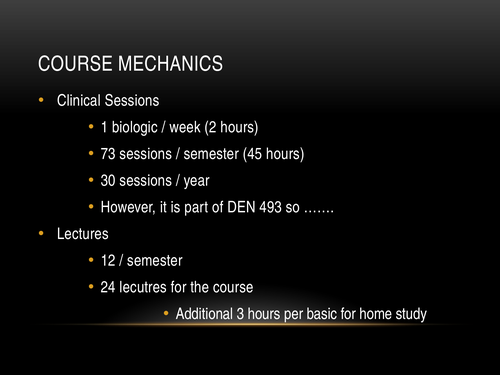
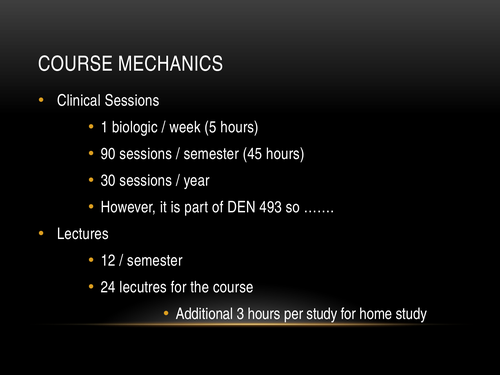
2: 2 -> 5 (210, 127)
73: 73 -> 90 (108, 154)
per basic: basic -> study (322, 314)
